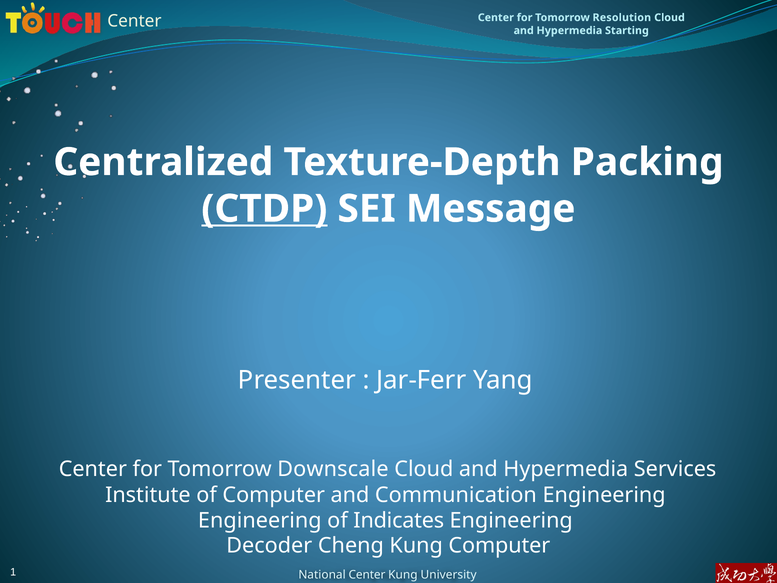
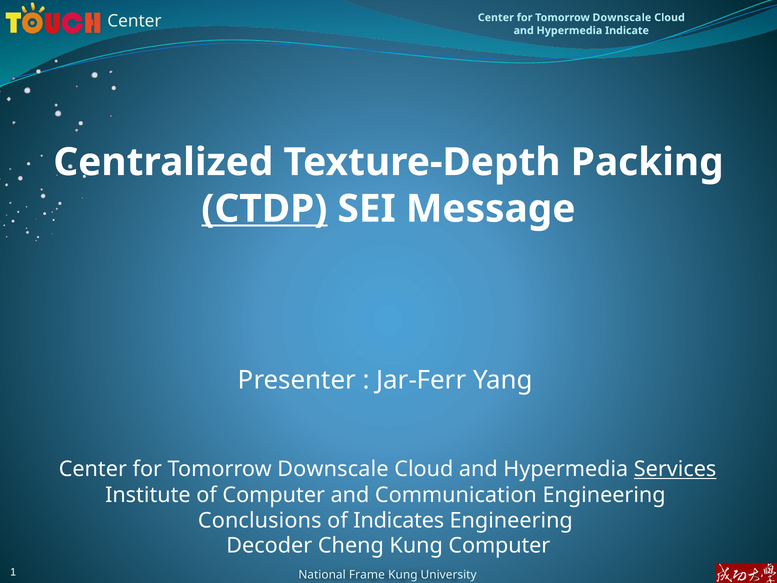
Resolution: Resolution -> Downscale (622, 18)
Starting: Starting -> Indicate (627, 31)
Services underline: none -> present (675, 469)
Engineering: Engineering -> Conclusions (260, 520)
National Center: Center -> Frame (367, 575)
